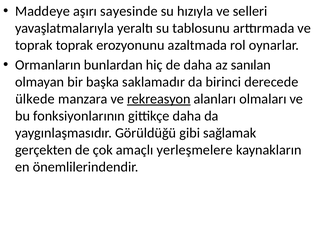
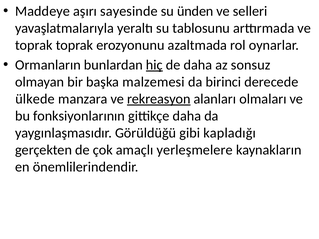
hızıyla: hızıyla -> ünden (195, 11)
hiç underline: none -> present (154, 65)
sanılan: sanılan -> sonsuz (251, 65)
saklamadır: saklamadır -> malzemesi (154, 82)
sağlamak: sağlamak -> kapladığı (230, 133)
